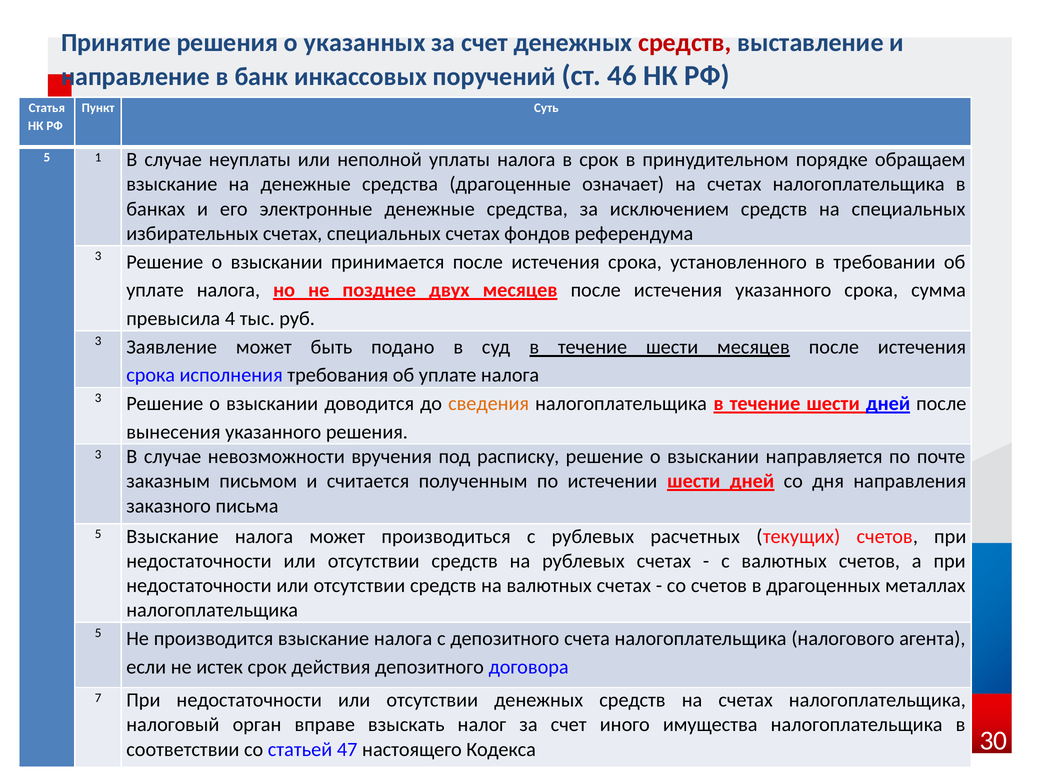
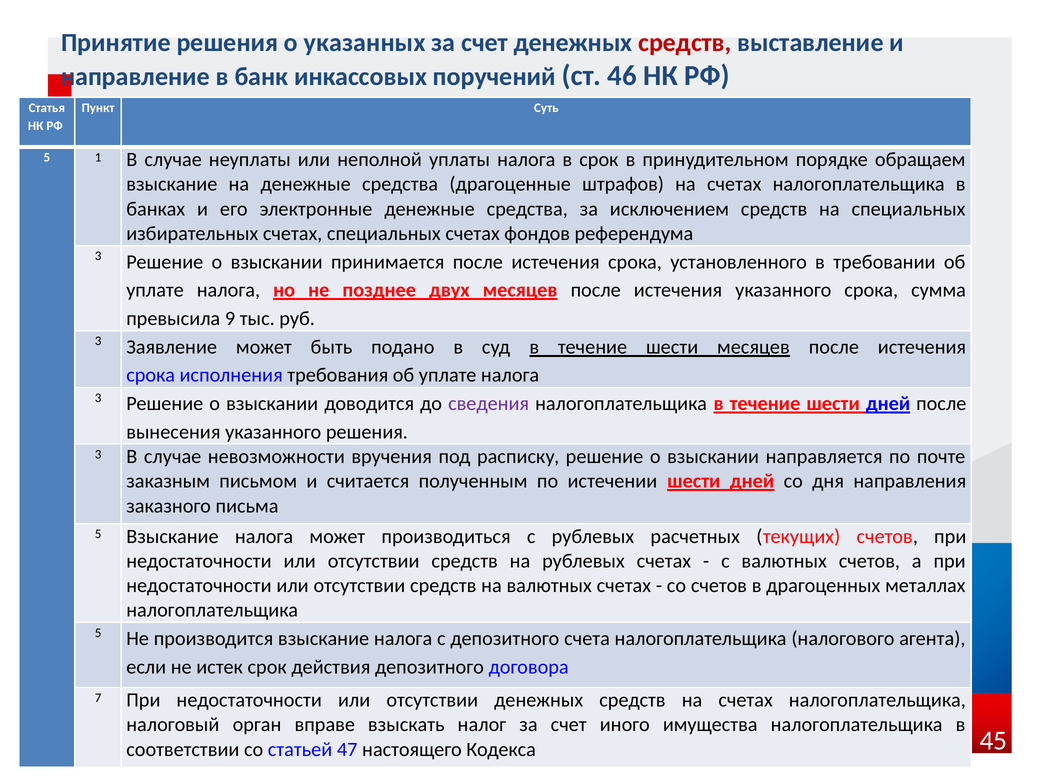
означает: означает -> штрафов (623, 184)
4: 4 -> 9 (230, 318)
сведения colour: orange -> purple (489, 404)
30: 30 -> 45 (993, 740)
